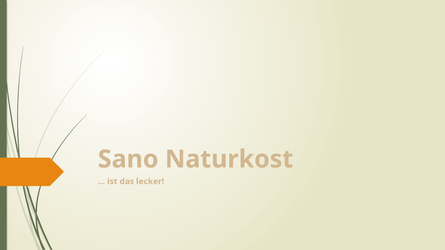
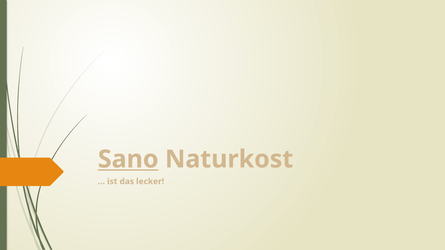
Sano underline: none -> present (128, 159)
